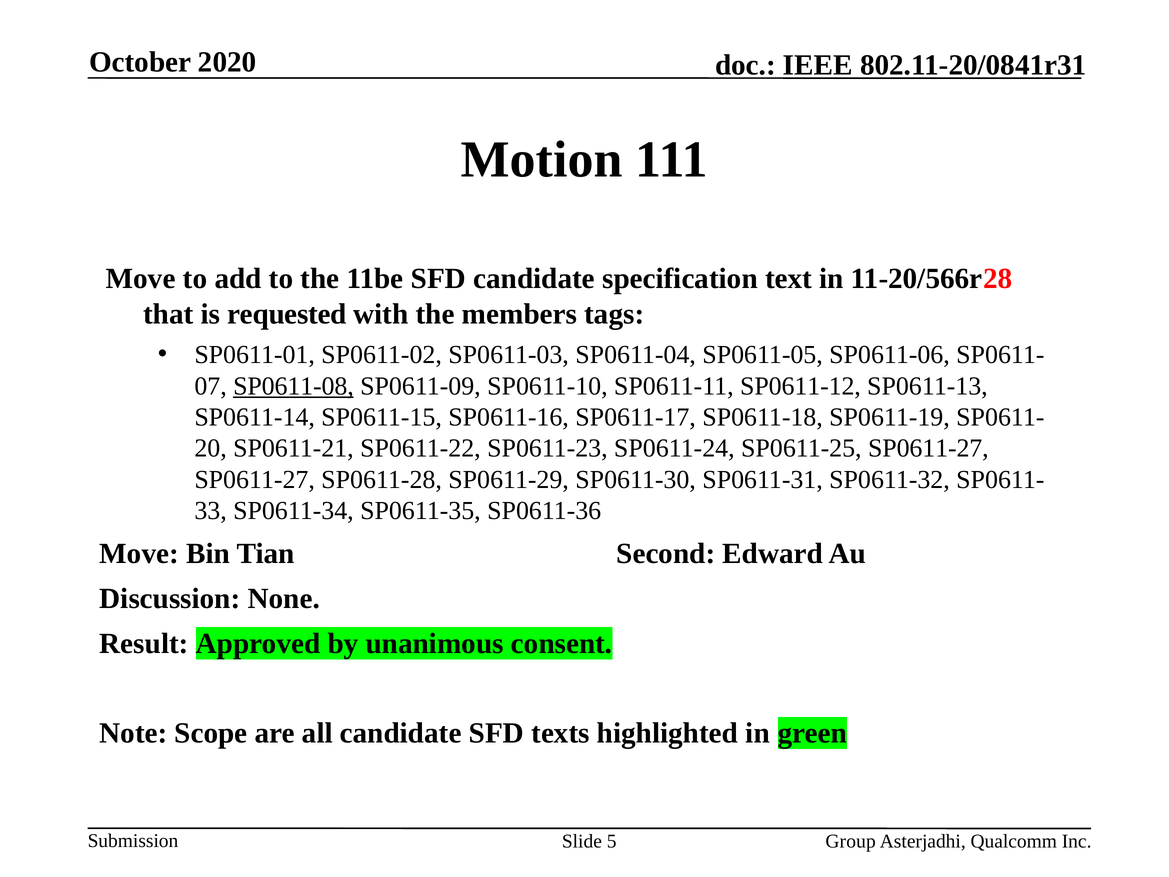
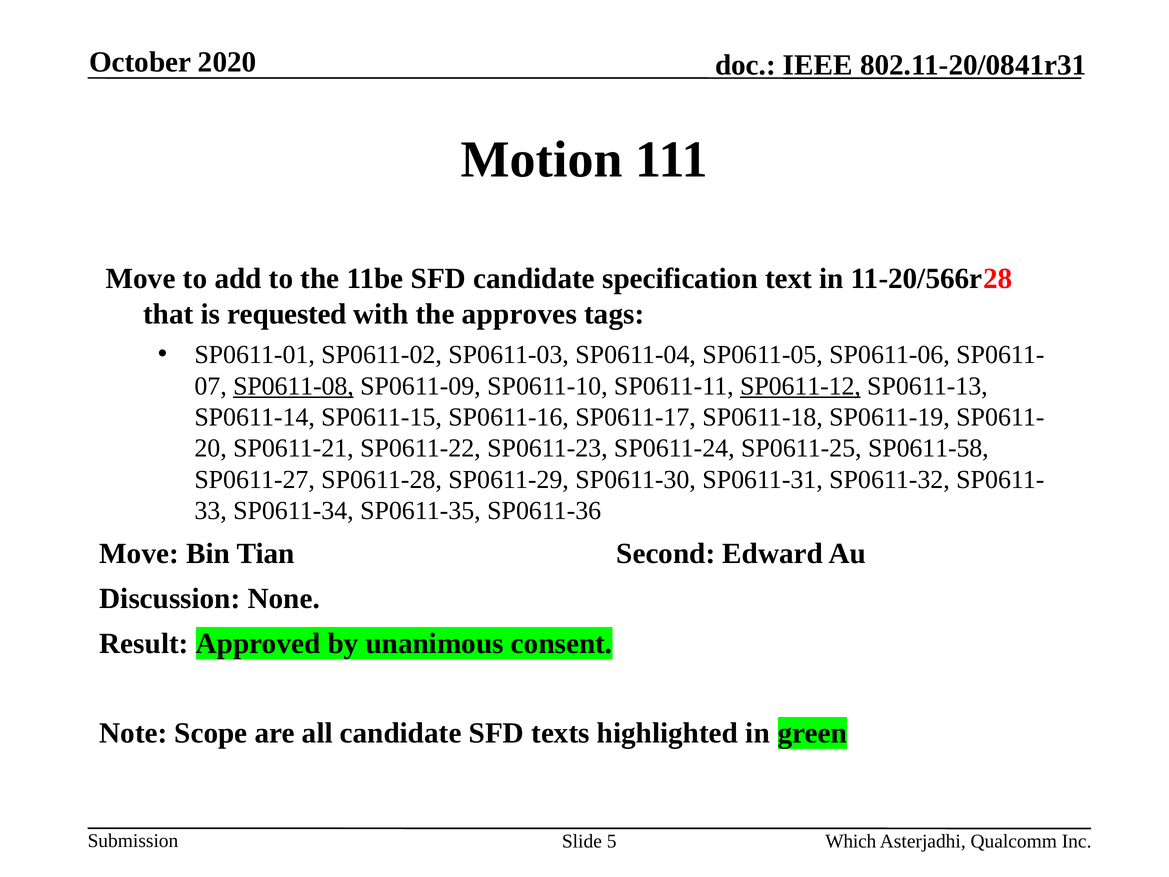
members: members -> approves (519, 314)
SP0611-12 underline: none -> present (800, 386)
SP0611-25 SP0611-27: SP0611-27 -> SP0611-58 (928, 448)
Group: Group -> Which (851, 841)
